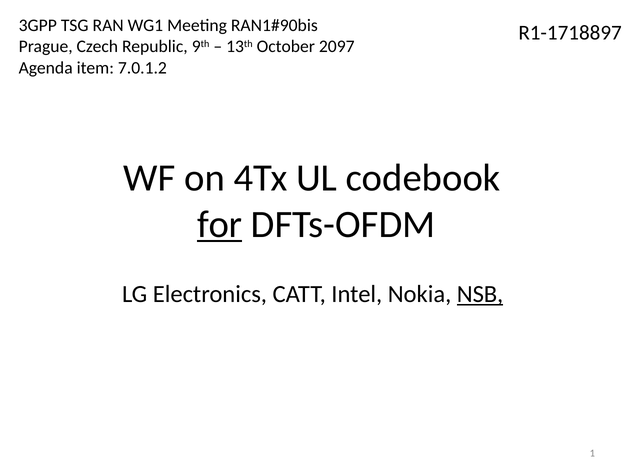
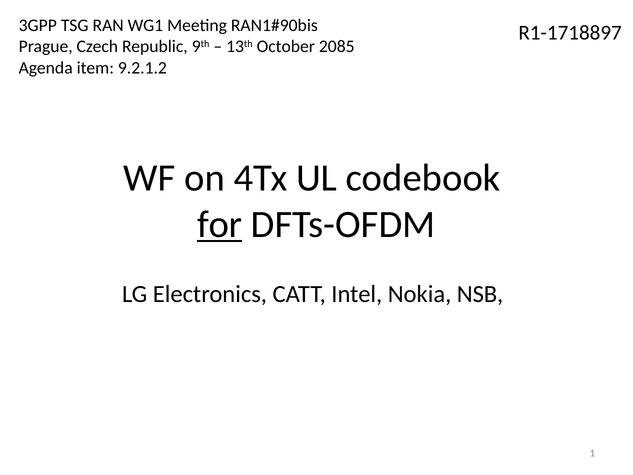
2097: 2097 -> 2085 (337, 47)
7.0.1.2: 7.0.1.2 -> 9.2.1.2 (142, 68)
NSB underline: present -> none (480, 294)
